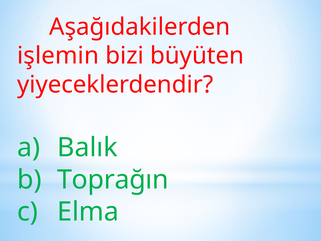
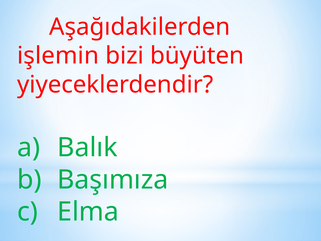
Toprağın: Toprağın -> Başımıza (113, 180)
